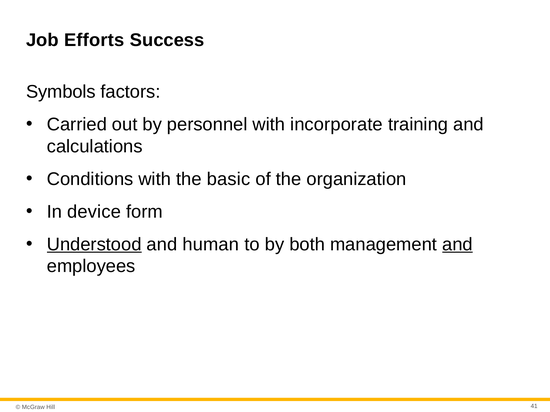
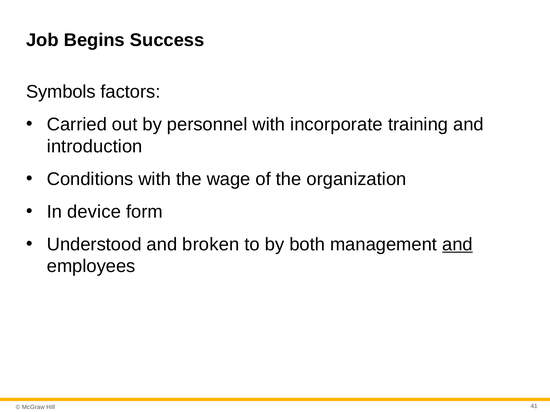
Efforts: Efforts -> Begins (94, 40)
calculations: calculations -> introduction (95, 147)
basic: basic -> wage (229, 179)
Understood underline: present -> none (94, 245)
human: human -> broken (211, 245)
